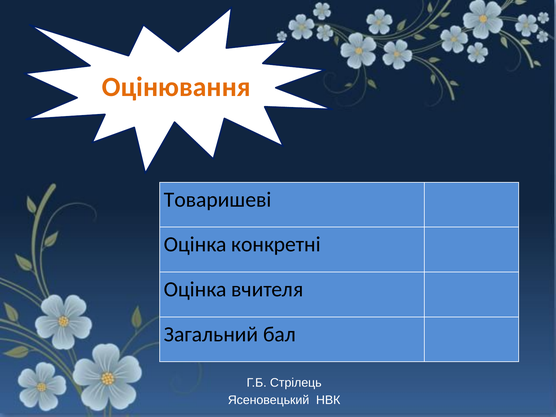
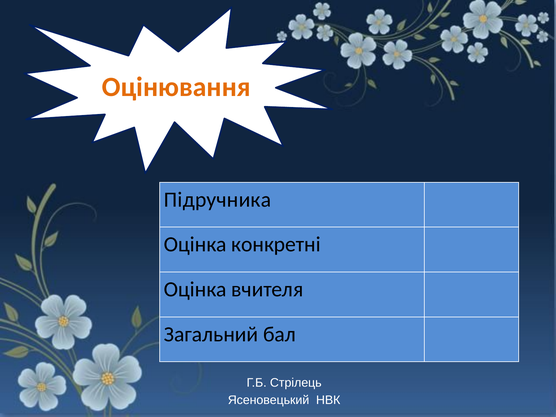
Товаришеві: Товаришеві -> Підручника (218, 200)
